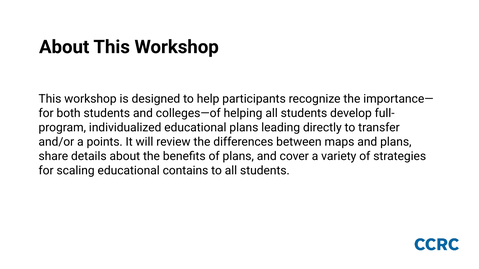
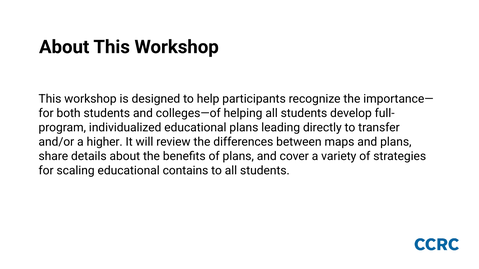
points: points -> higher (105, 142)
